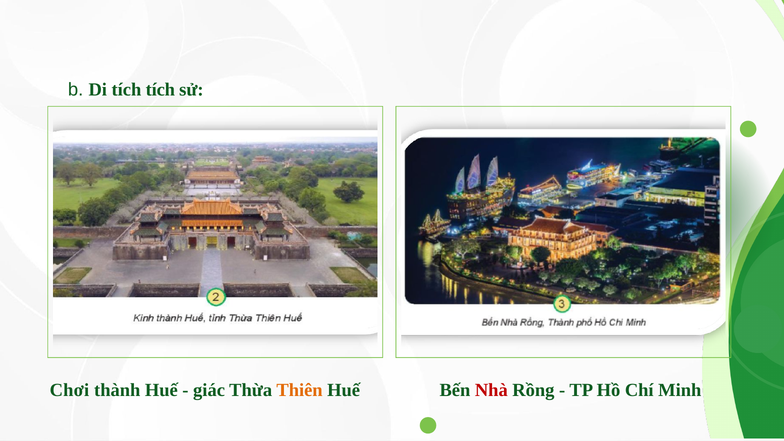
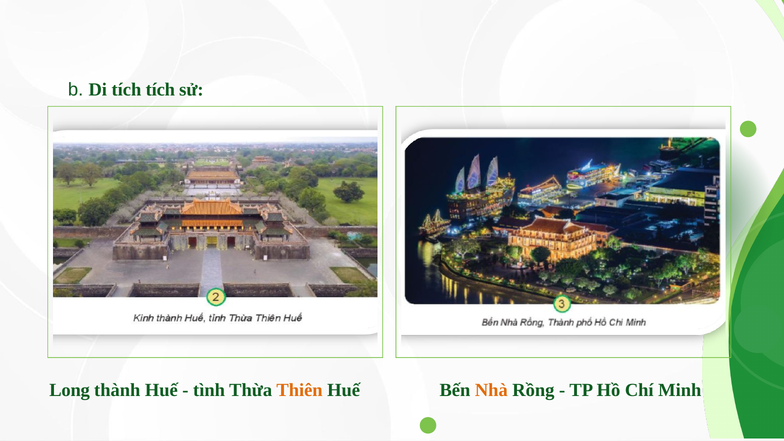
Chơi: Chơi -> Long (70, 390)
giác: giác -> tình (209, 390)
Nhà colour: red -> orange (491, 390)
